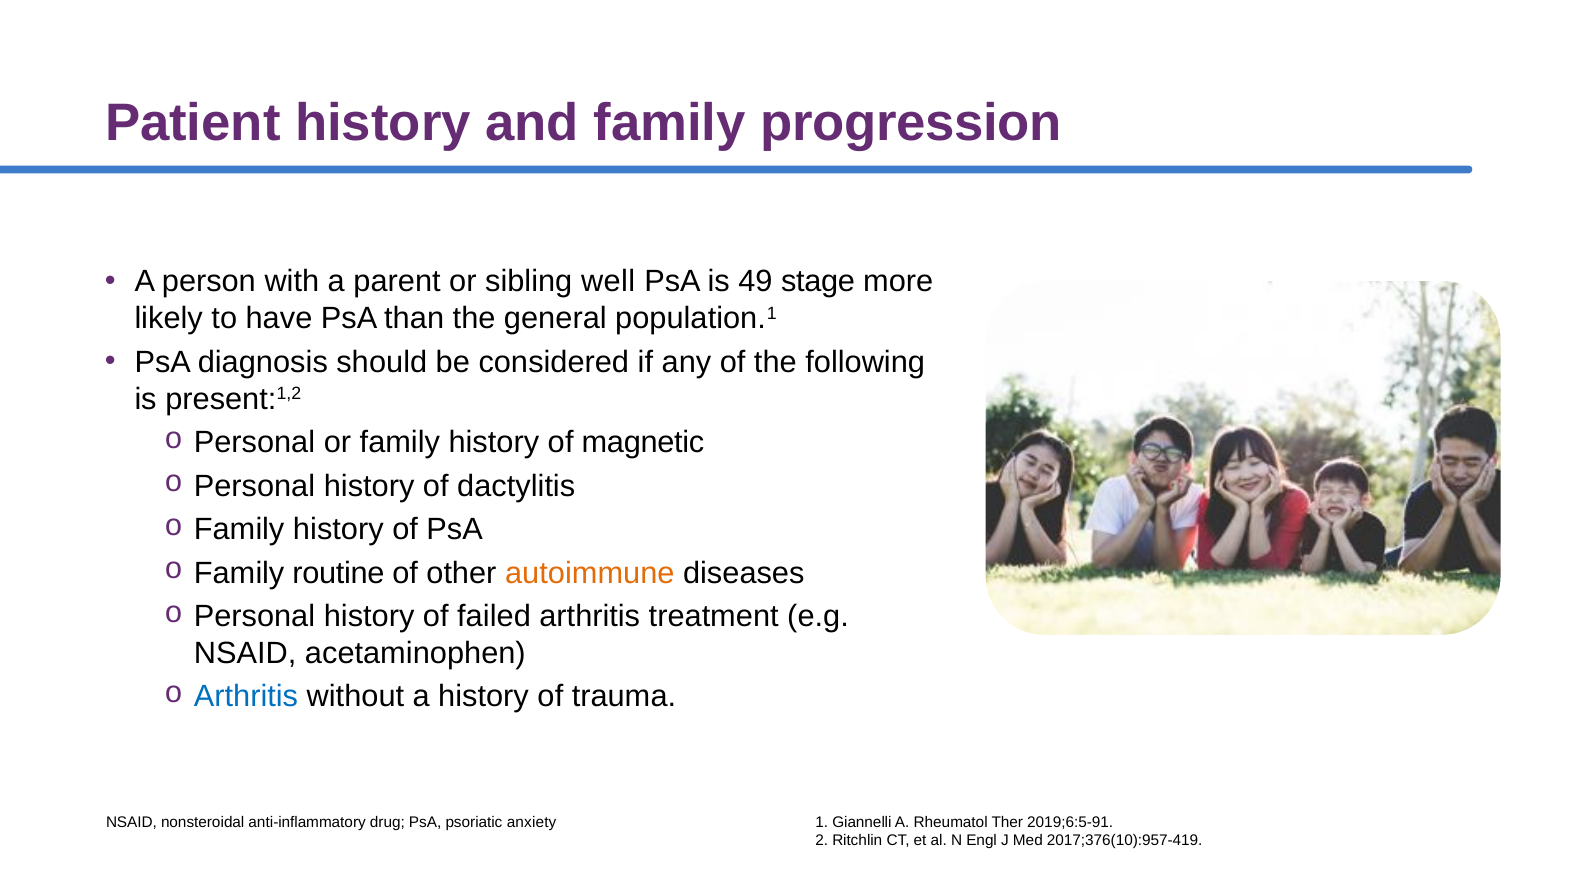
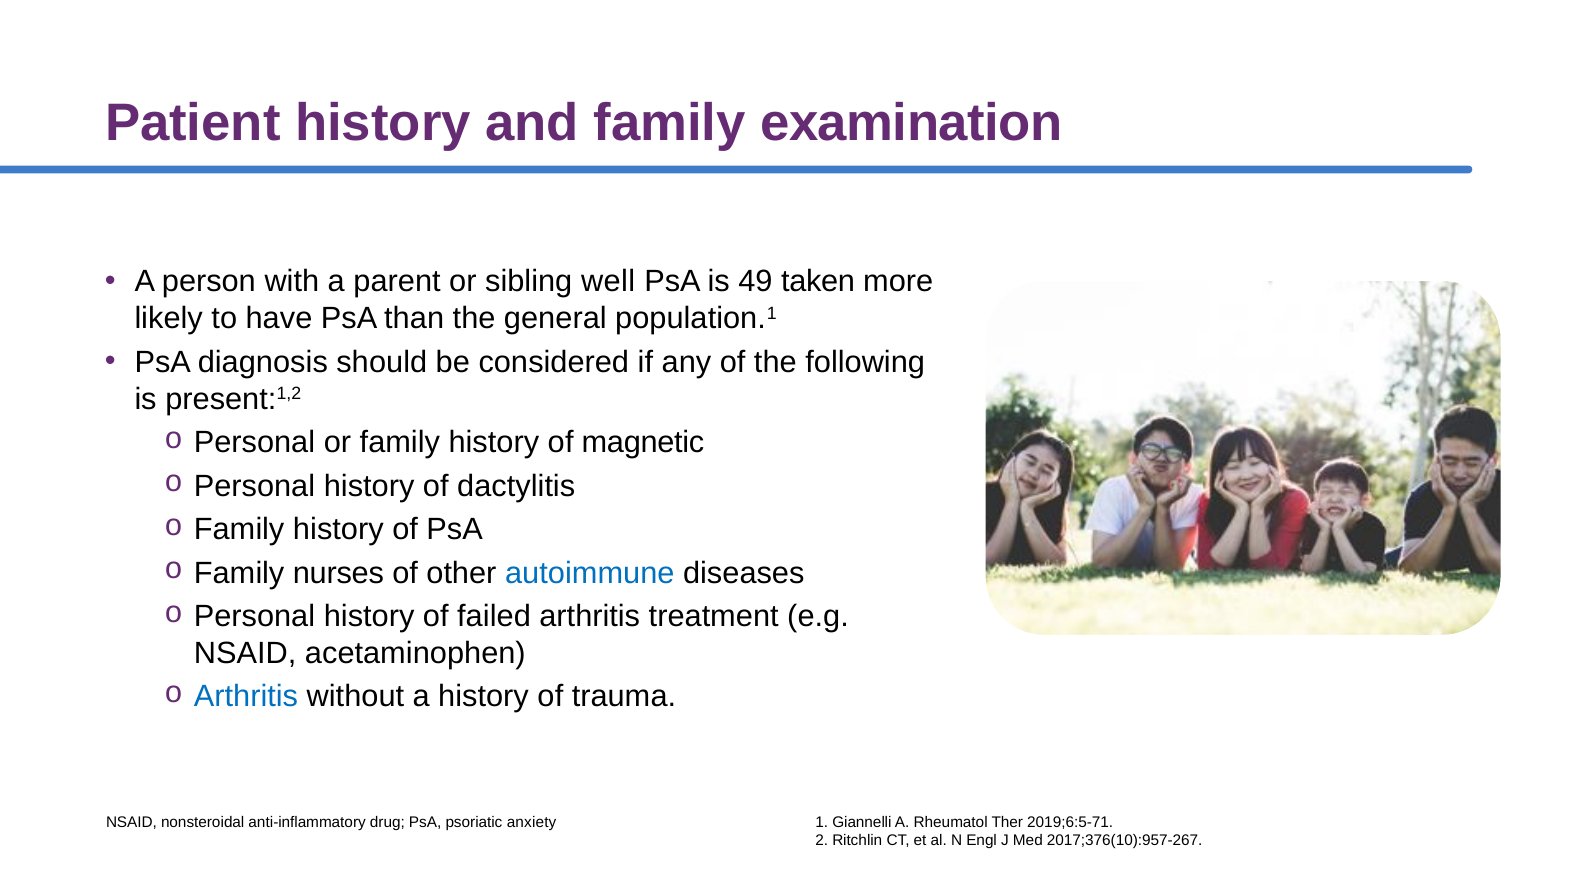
progression: progression -> examination (911, 123)
stage: stage -> taken (818, 282)
routine: routine -> nurses (338, 573)
autoimmune colour: orange -> blue (590, 573)
2019;6:5-91: 2019;6:5-91 -> 2019;6:5-71 (1070, 822)
2017;376(10):957-419: 2017;376(10):957-419 -> 2017;376(10):957-267 (1125, 841)
